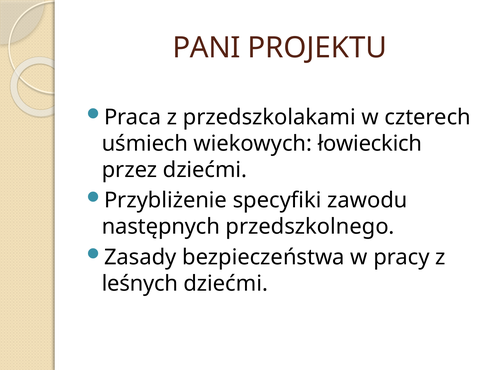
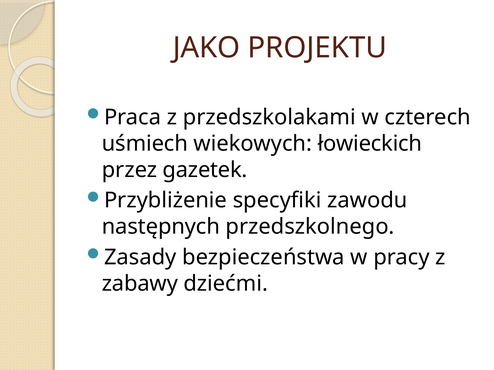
PANI: PANI -> JAKO (206, 48)
przez dziećmi: dziećmi -> gazetek (205, 170)
leśnych: leśnych -> zabawy (140, 284)
